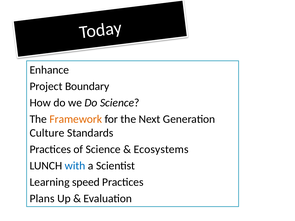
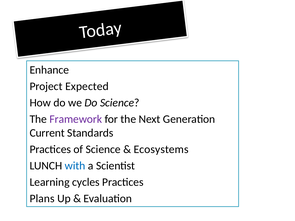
Boundary: Boundary -> Expected (87, 86)
Framework colour: orange -> purple (76, 119)
Culture: Culture -> Current (47, 133)
speed: speed -> cycles (86, 182)
